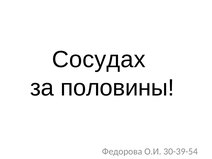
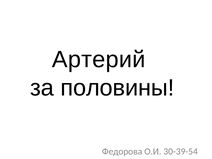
Сосудах: Сосудах -> Артерий (99, 60)
